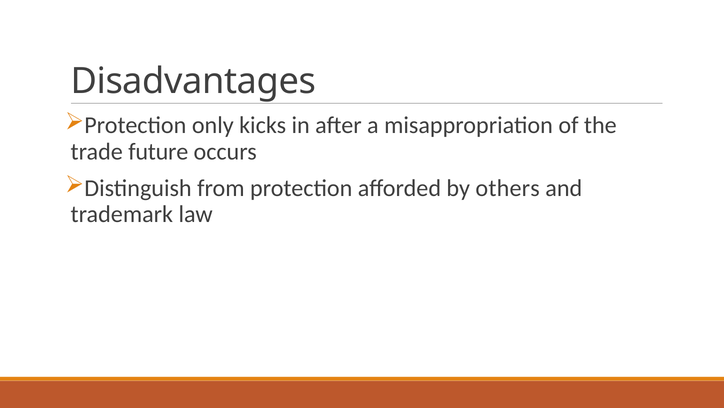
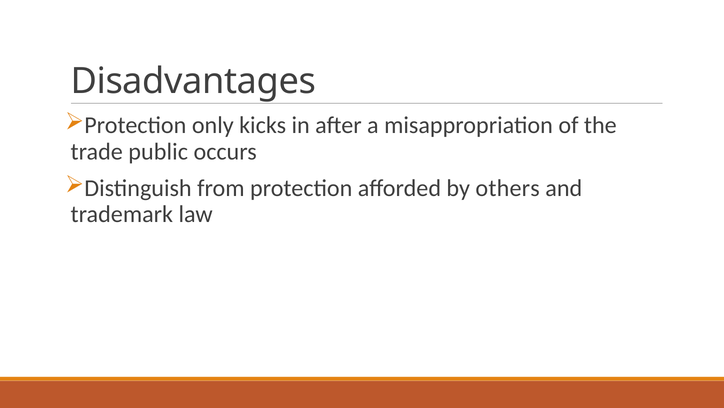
future: future -> public (158, 151)
